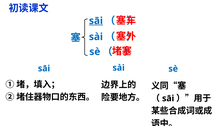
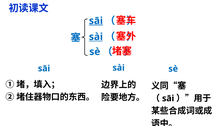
sài underline: none -> present (96, 37)
